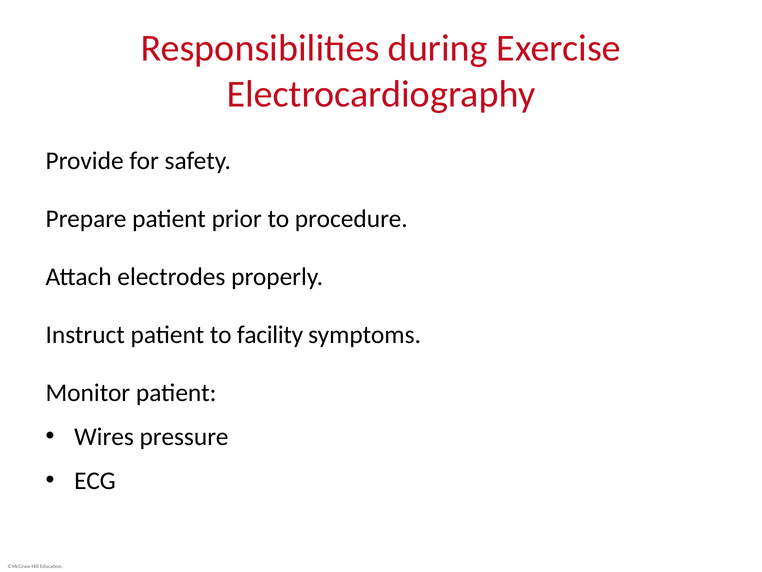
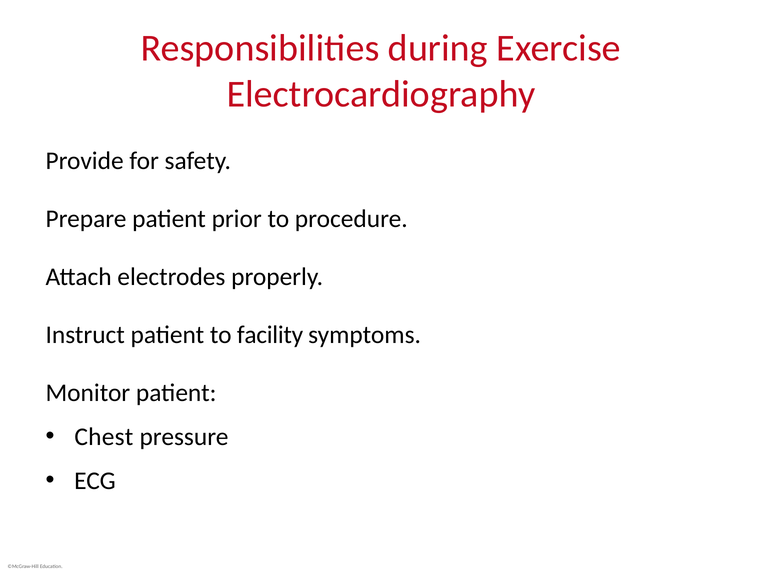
Wires: Wires -> Chest (104, 436)
